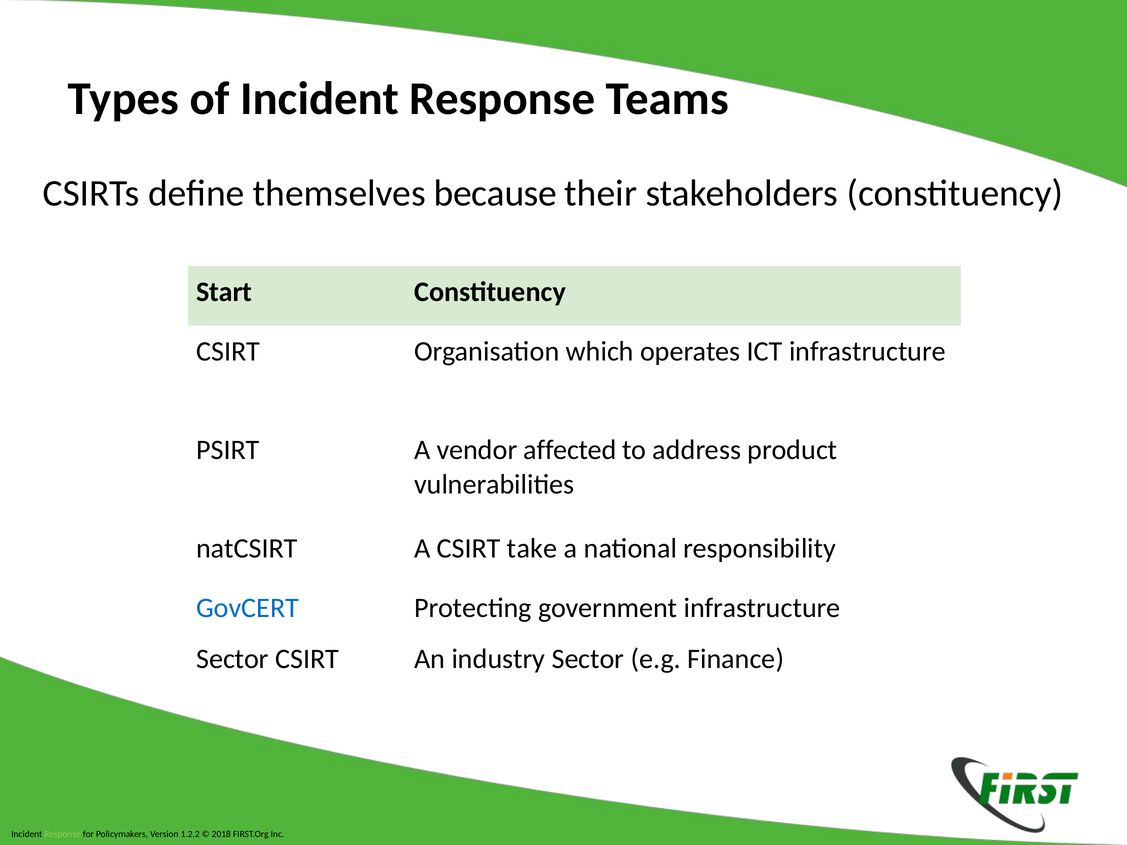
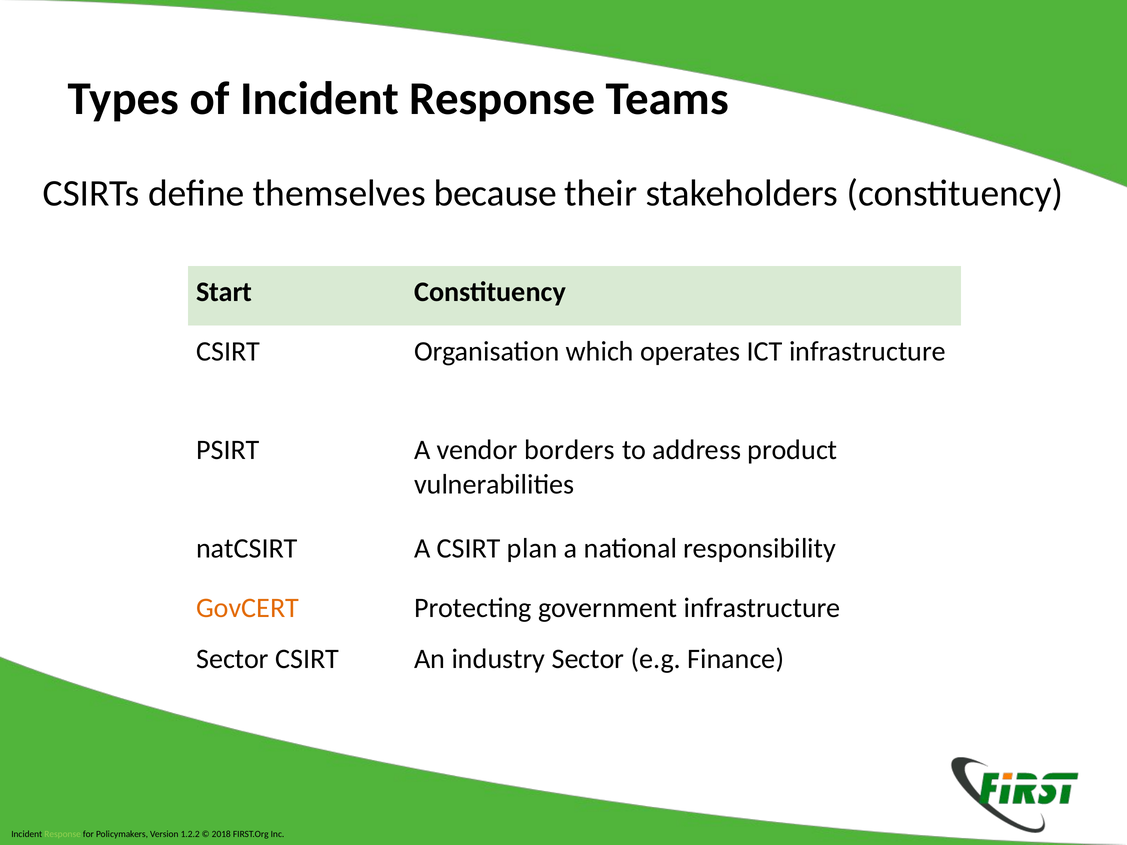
affected: affected -> borders (570, 450)
take: take -> plan (532, 549)
GovCERT colour: blue -> orange (248, 608)
